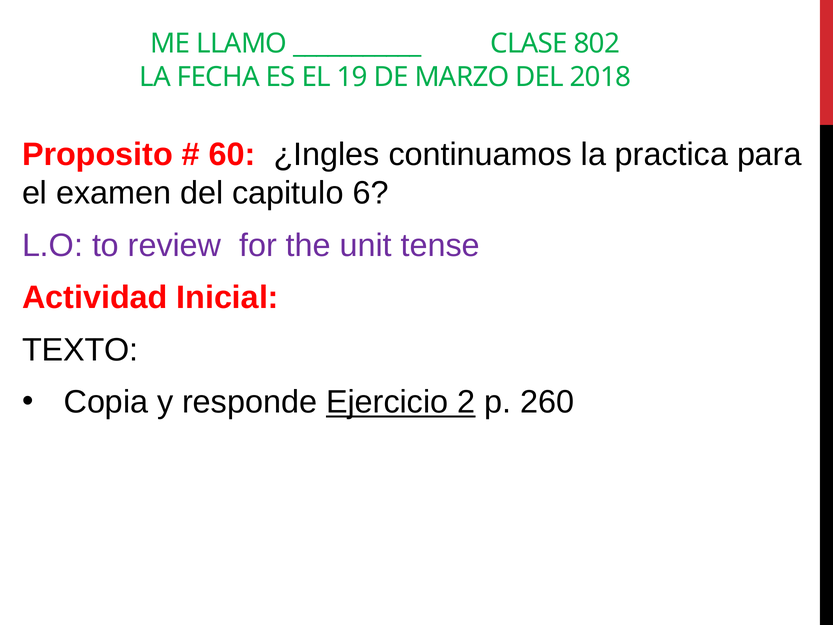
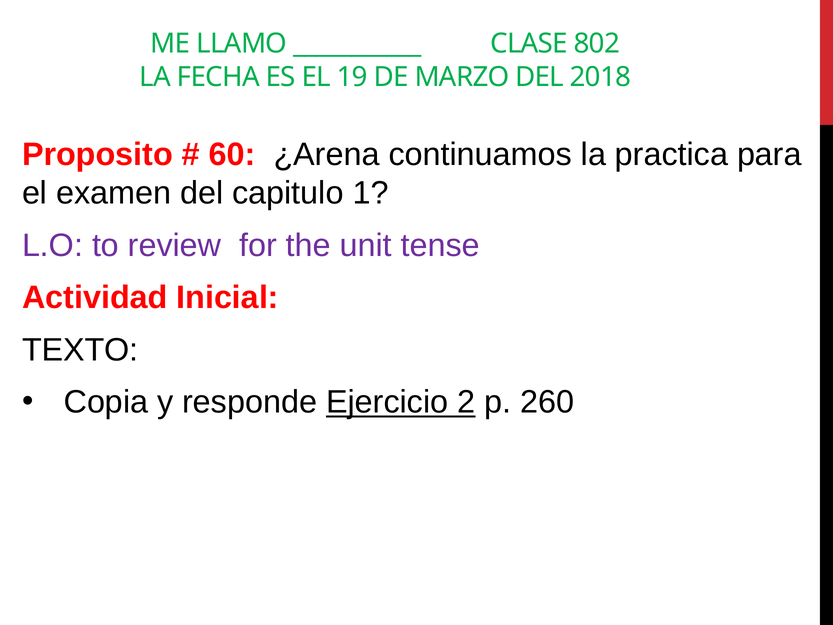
¿Ingles: ¿Ingles -> ¿Arena (327, 154)
6: 6 -> 1 (371, 193)
